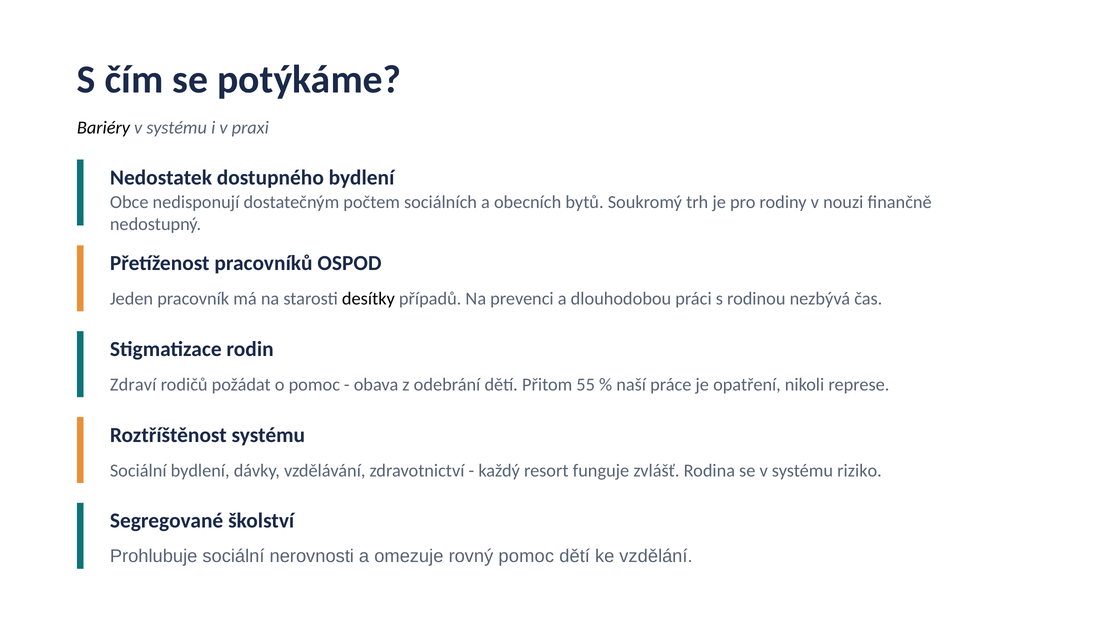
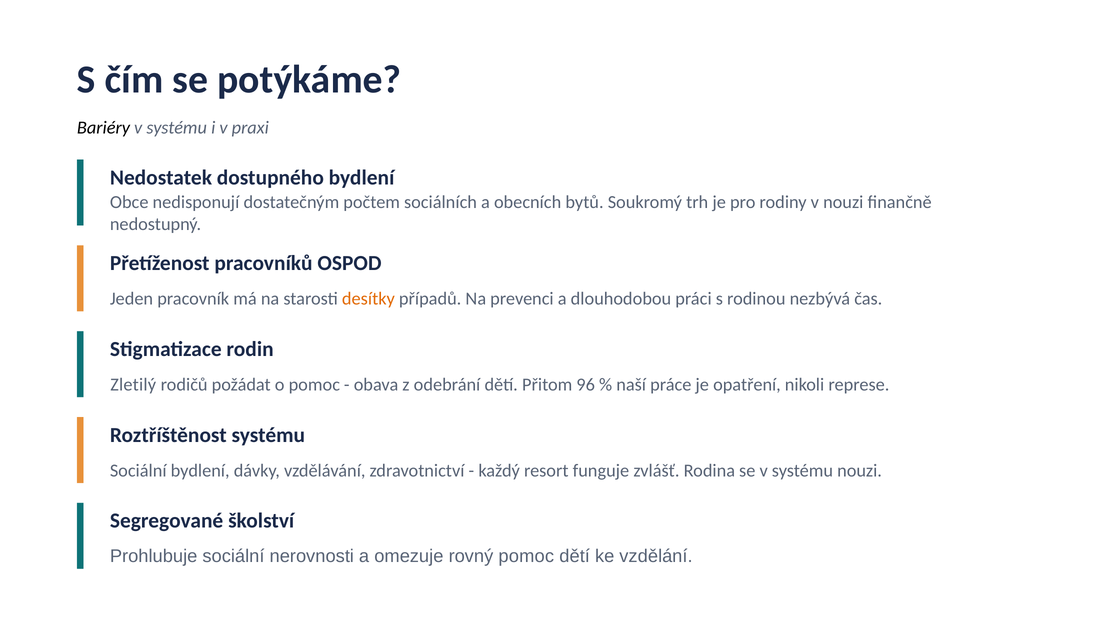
desítky colour: black -> orange (368, 299)
Zdraví: Zdraví -> Zletilý (133, 385)
55: 55 -> 96 (586, 385)
systému riziko: riziko -> nouzi (860, 470)
